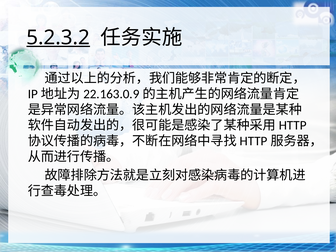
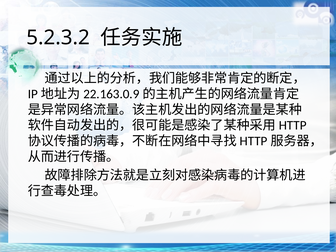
5.2.3.2 underline: present -> none (58, 38)
